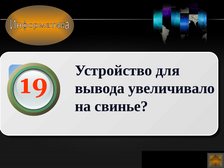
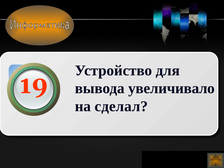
свинье: свинье -> сделал (121, 106)
